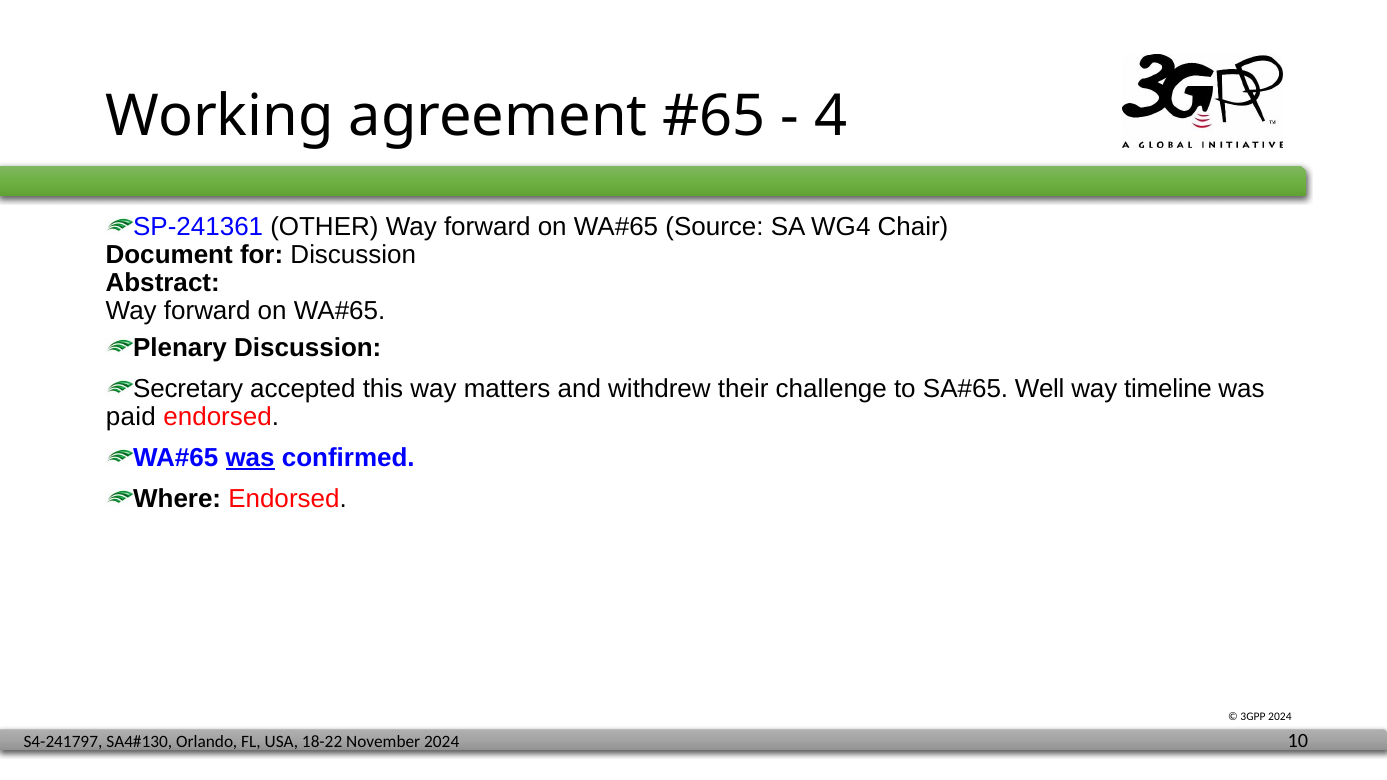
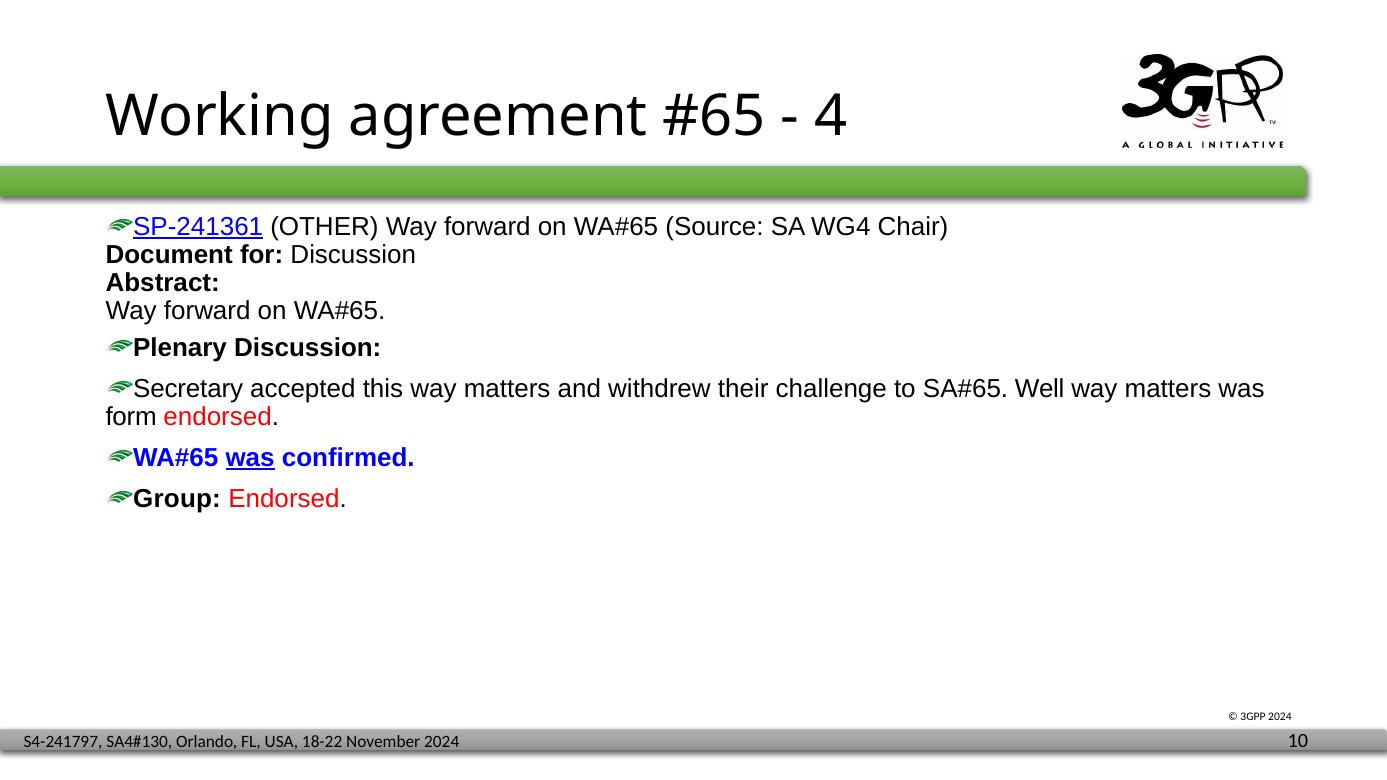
SP-241361 underline: none -> present (198, 227)
timeline: timeline -> matters (1168, 389)
paid: paid -> form (131, 417)
Where: Where -> Group (177, 499)
